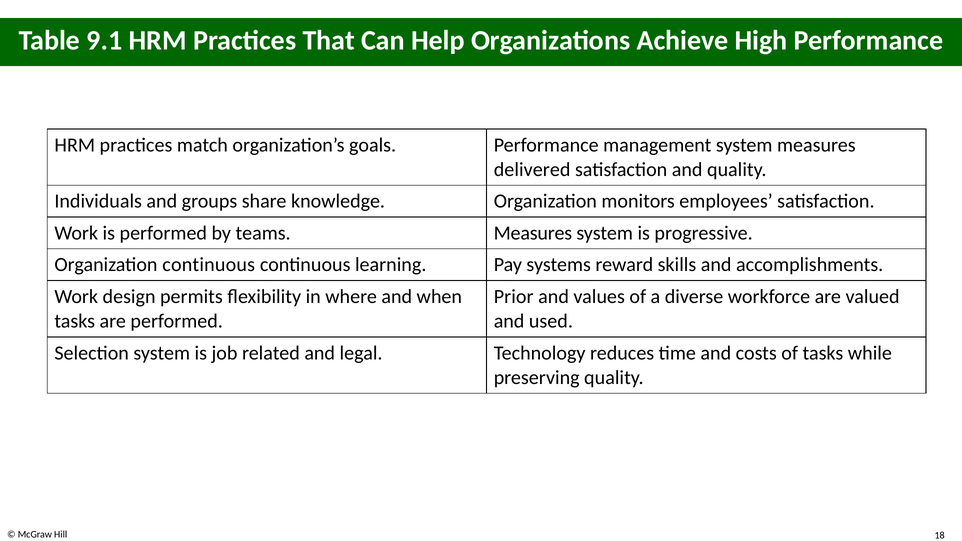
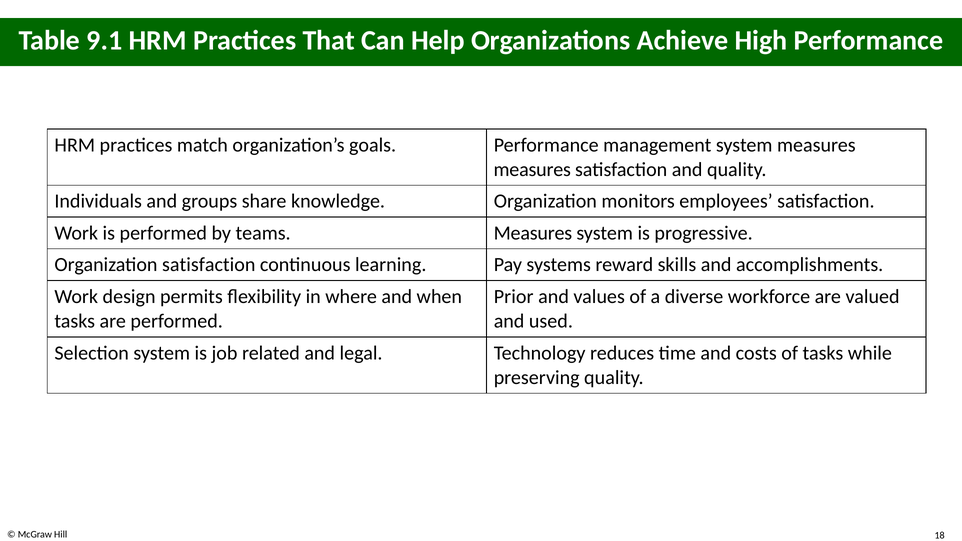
delivered: delivered -> measures (532, 170)
Organization continuous: continuous -> satisfaction (209, 265)
